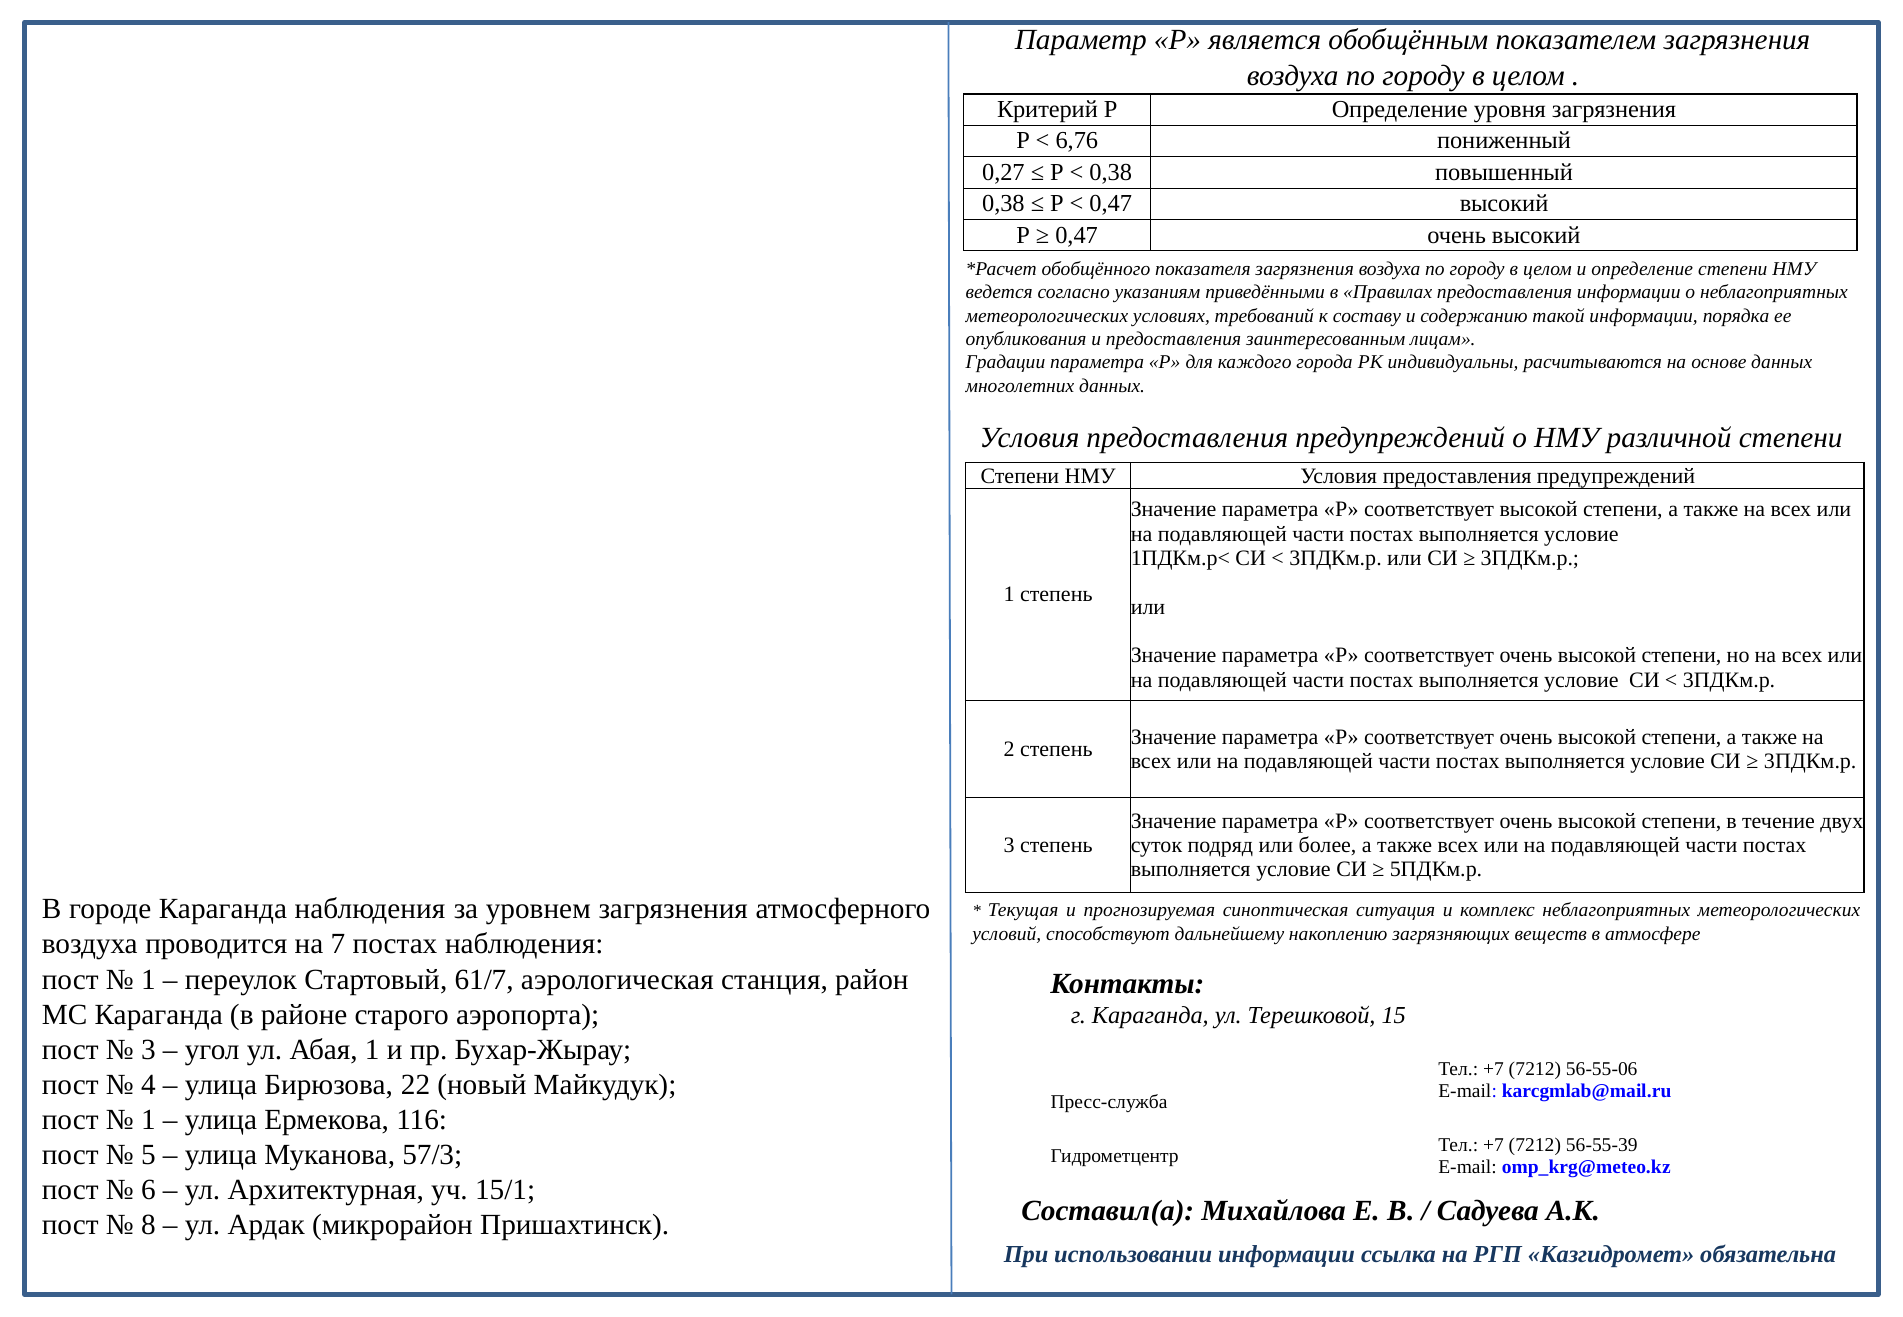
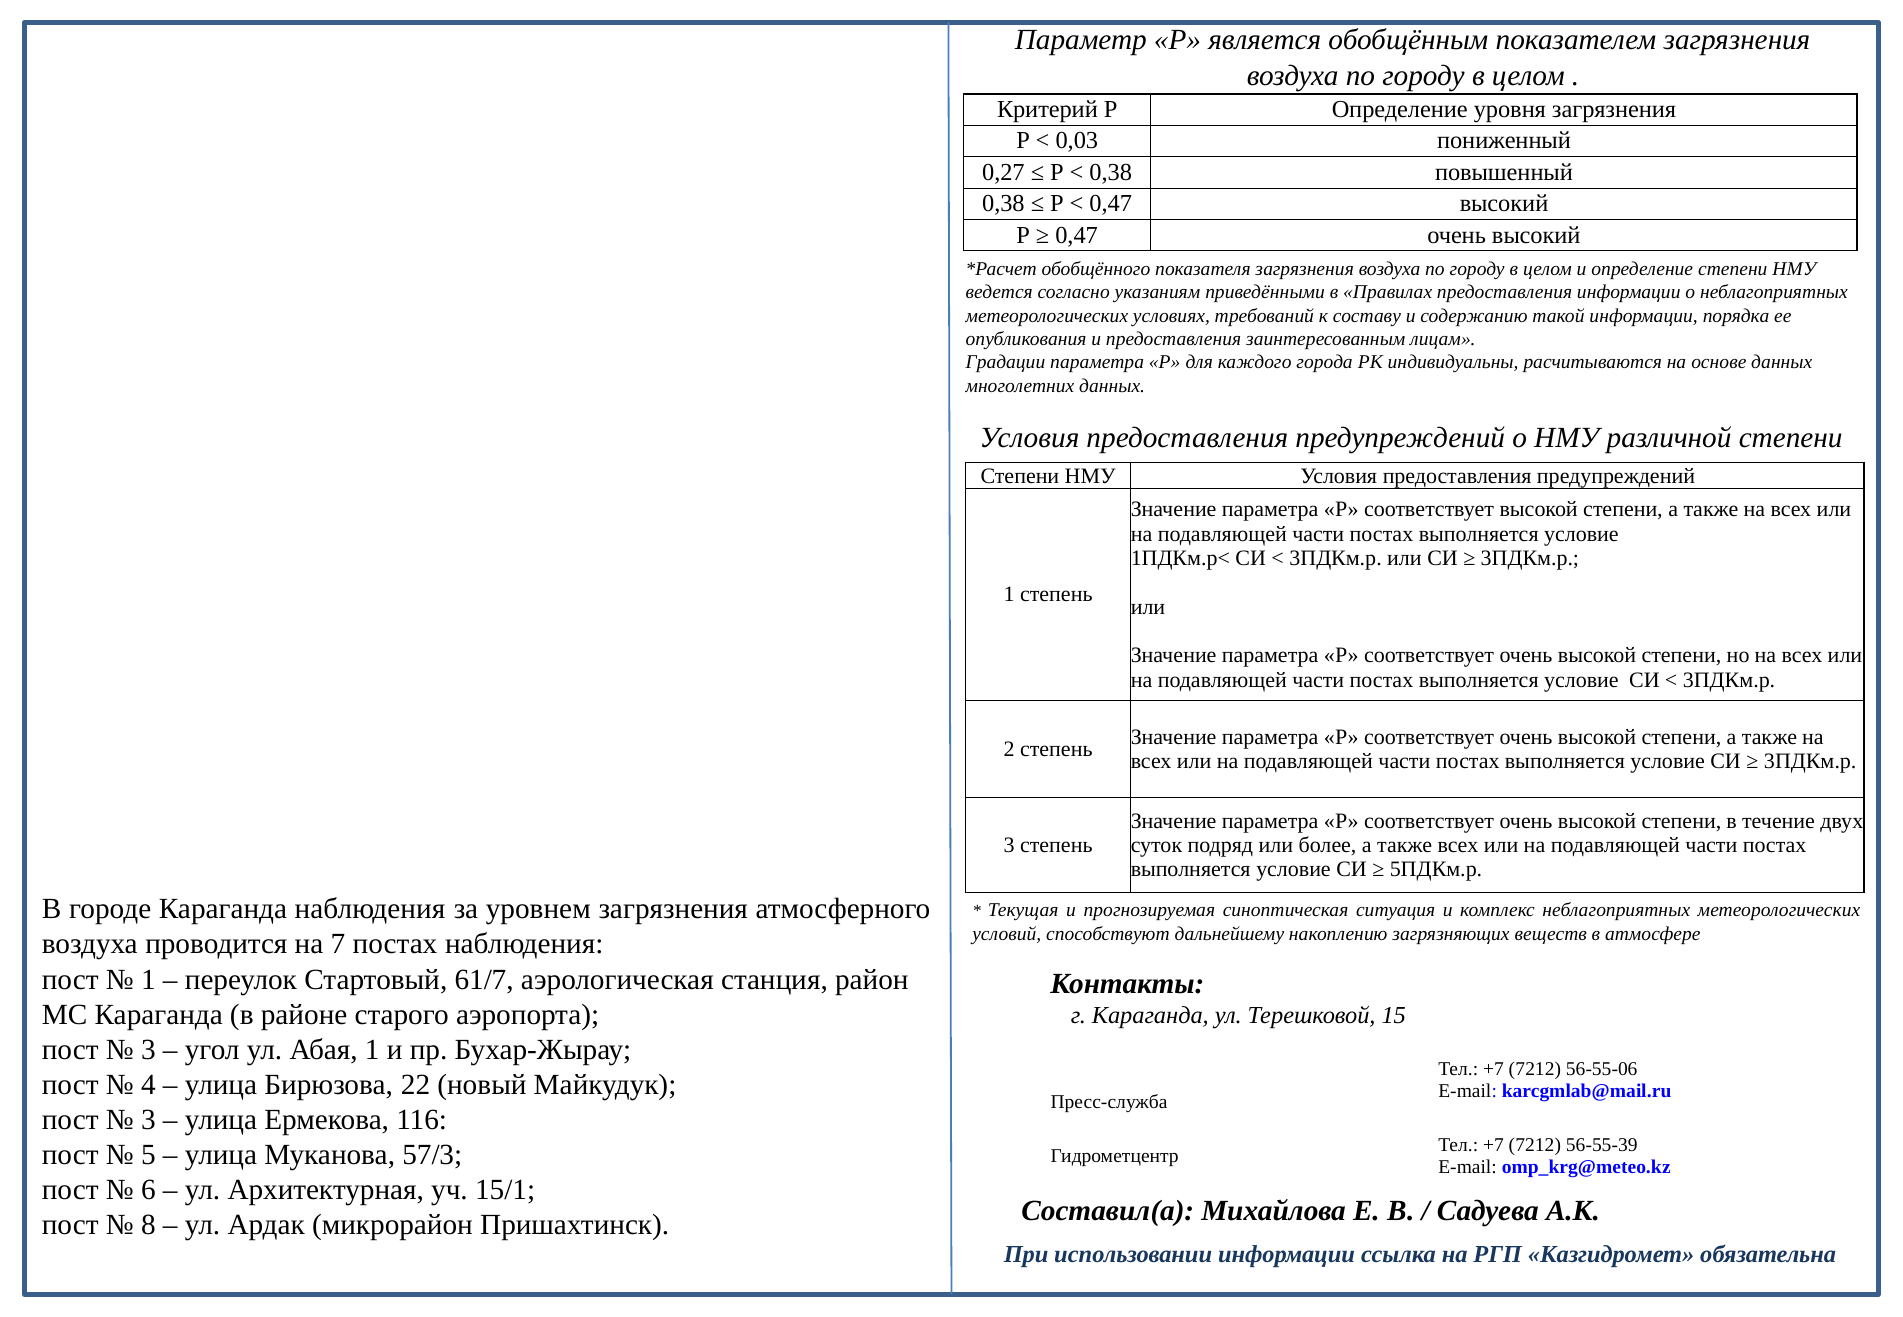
6,76: 6,76 -> 0,03 (1077, 141)
1: 1 -> 3 (148, 1120)
